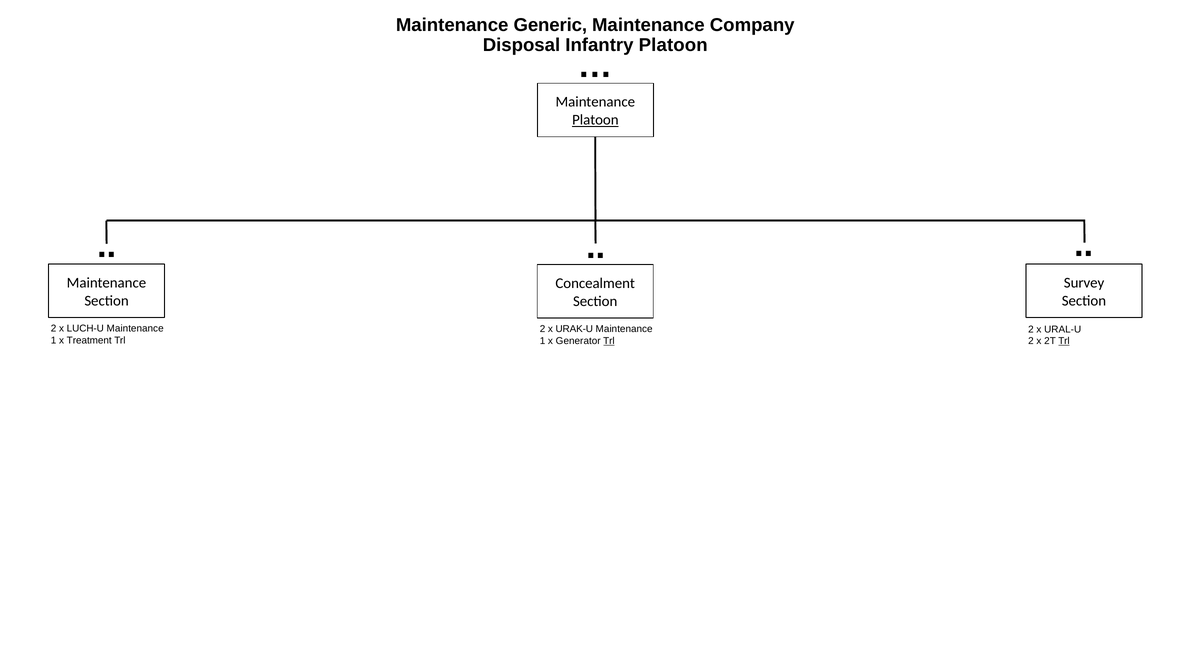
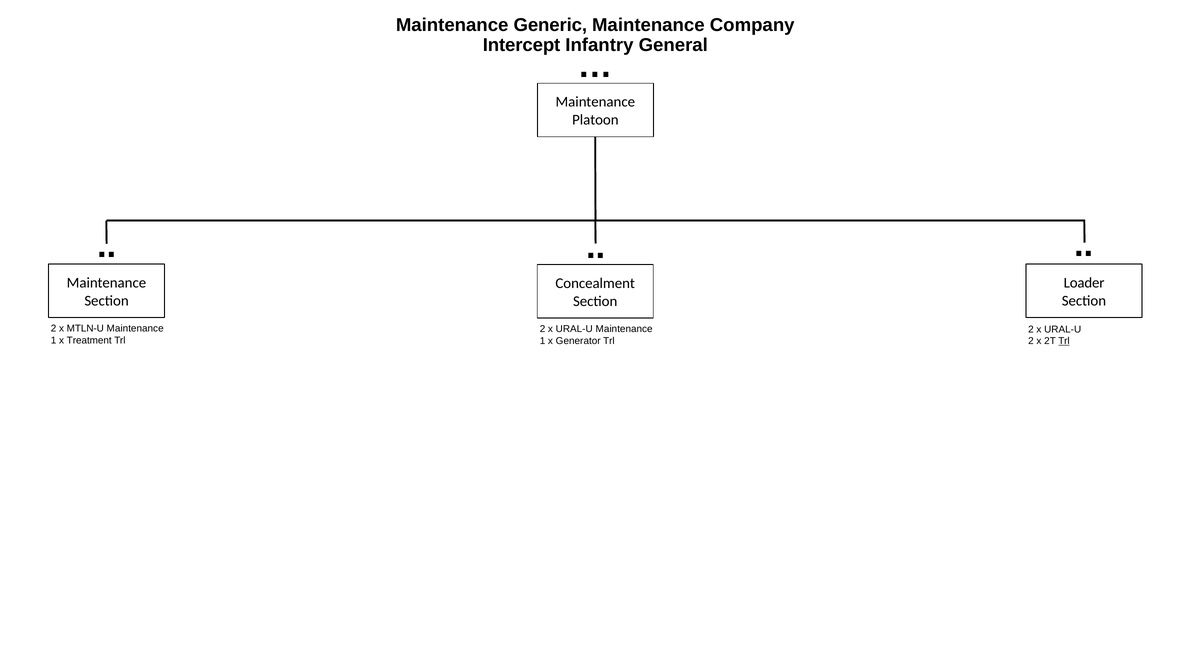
Disposal: Disposal -> Intercept (522, 45)
Infantry Platoon: Platoon -> General (673, 45)
Platoon underline: present -> none (595, 120)
Survey: Survey -> Loader (1084, 283)
LUCH-U: LUCH-U -> MTLN-U (85, 328)
URAK-U: URAK-U -> URAL-U (574, 329)
Trl underline: present -> none (609, 341)
